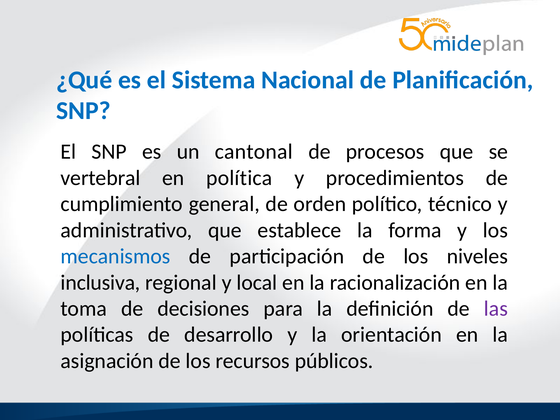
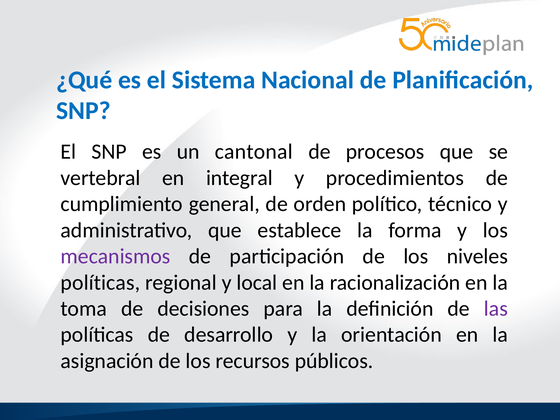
política: política -> integral (239, 178)
mecanismos colour: blue -> purple (116, 256)
inclusiva: inclusiva -> políticas (100, 282)
